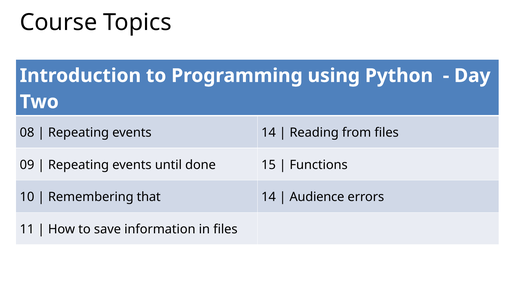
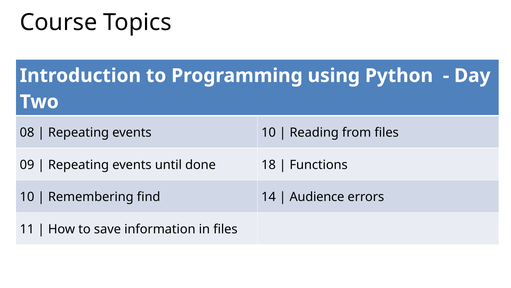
events 14: 14 -> 10 (269, 132)
15: 15 -> 18 (269, 165)
that: that -> find (149, 197)
